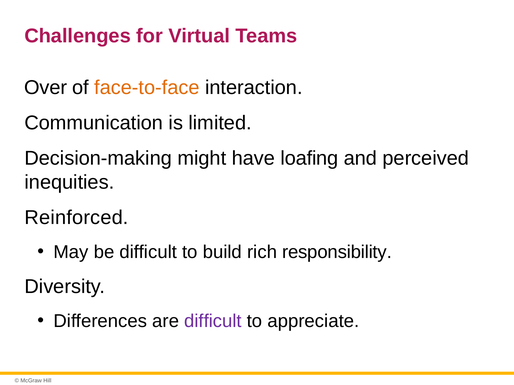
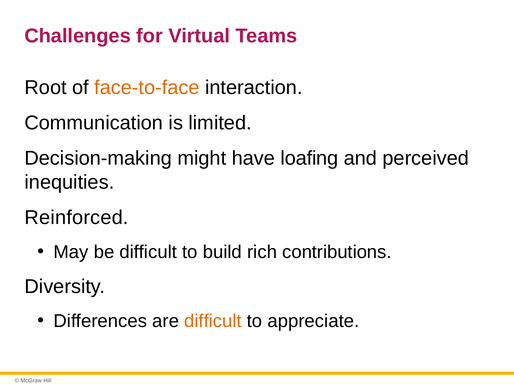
Over: Over -> Root (46, 88)
responsibility: responsibility -> contributions (337, 252)
difficult colour: purple -> orange (213, 322)
